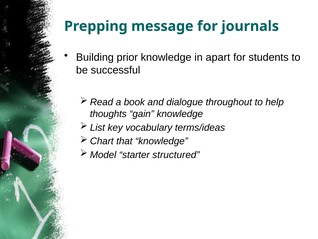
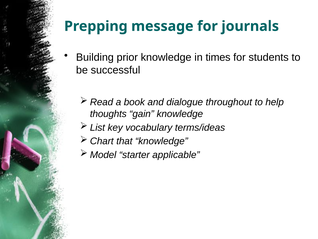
apart: apart -> times (218, 57)
structured: structured -> applicable (176, 154)
